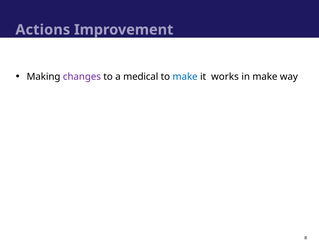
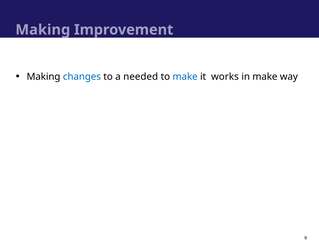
Actions: Actions -> Making (43, 30)
changes colour: purple -> blue (82, 77)
medical: medical -> needed (141, 77)
